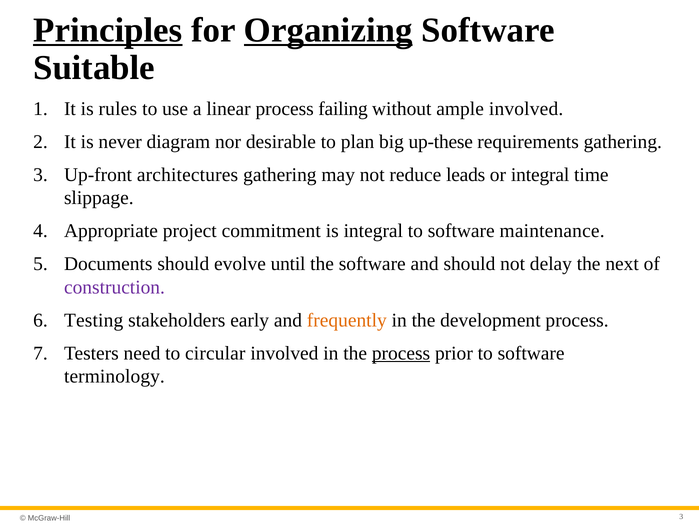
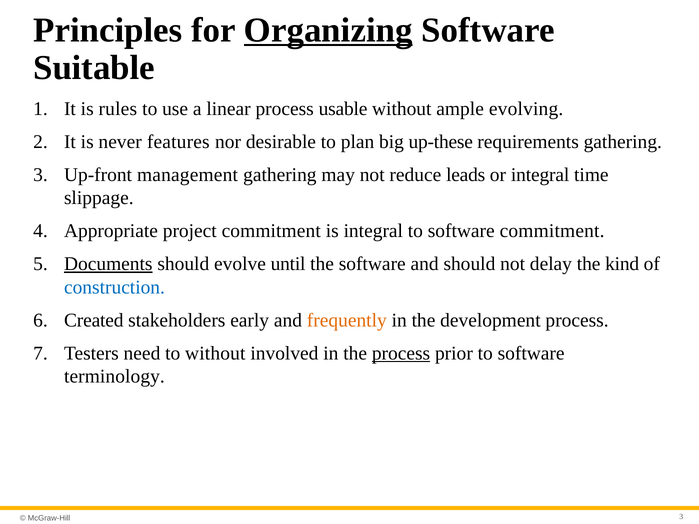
Principles underline: present -> none (108, 30)
failing: failing -> usable (343, 109)
ample involved: involved -> evolving (526, 109)
diagram: diagram -> features (178, 142)
architectures: architectures -> management (188, 175)
software maintenance: maintenance -> commitment (552, 231)
Documents underline: none -> present (108, 264)
next: next -> kind (622, 264)
construction colour: purple -> blue (114, 287)
Testing: Testing -> Created (94, 320)
to circular: circular -> without (215, 353)
